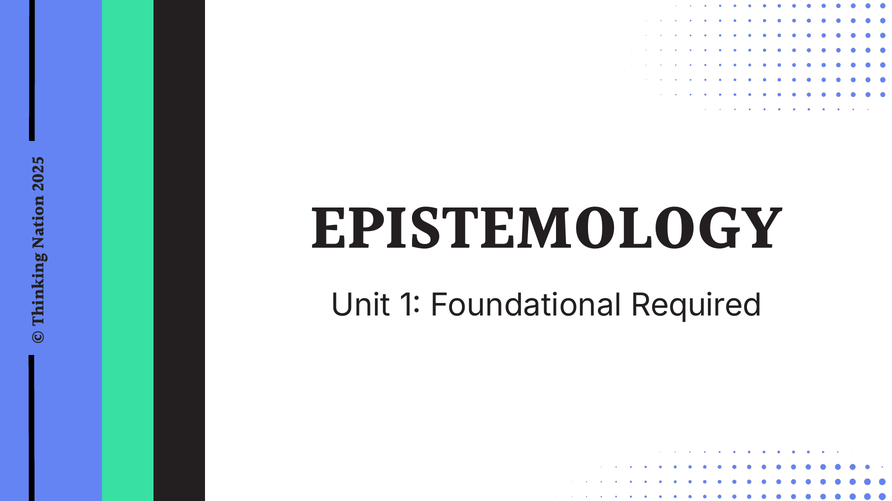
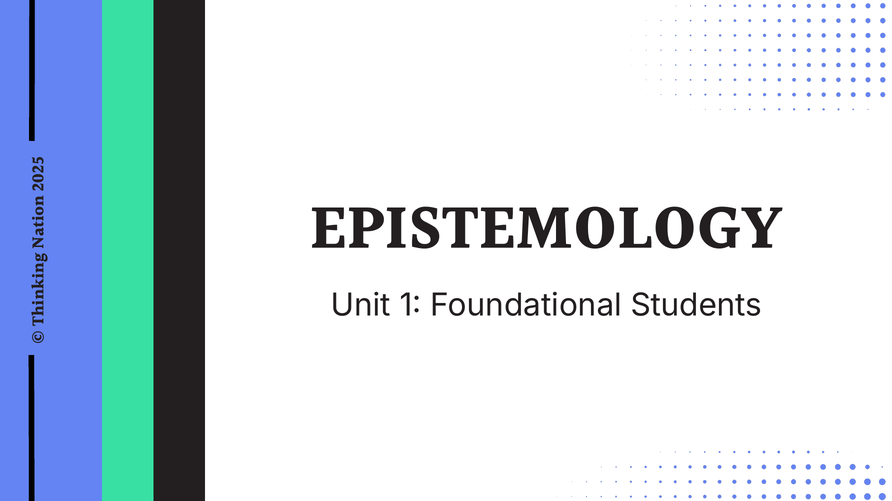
Required: Required -> Students (696, 306)
